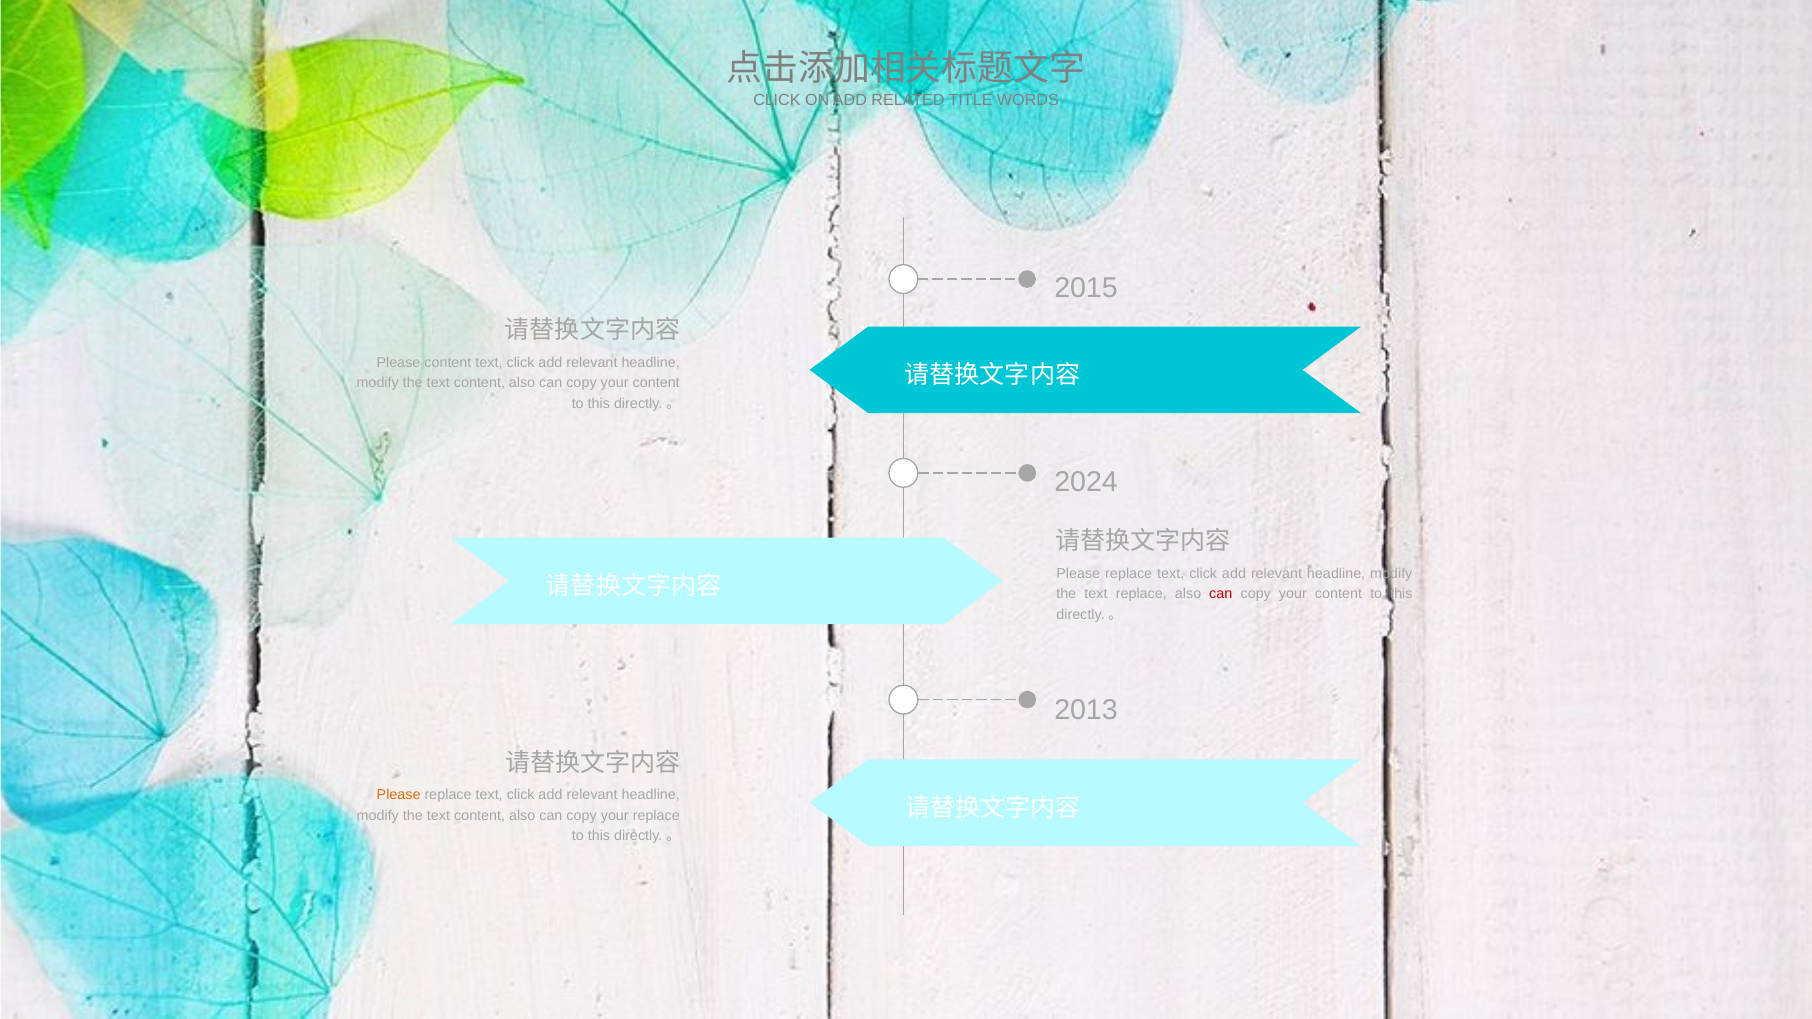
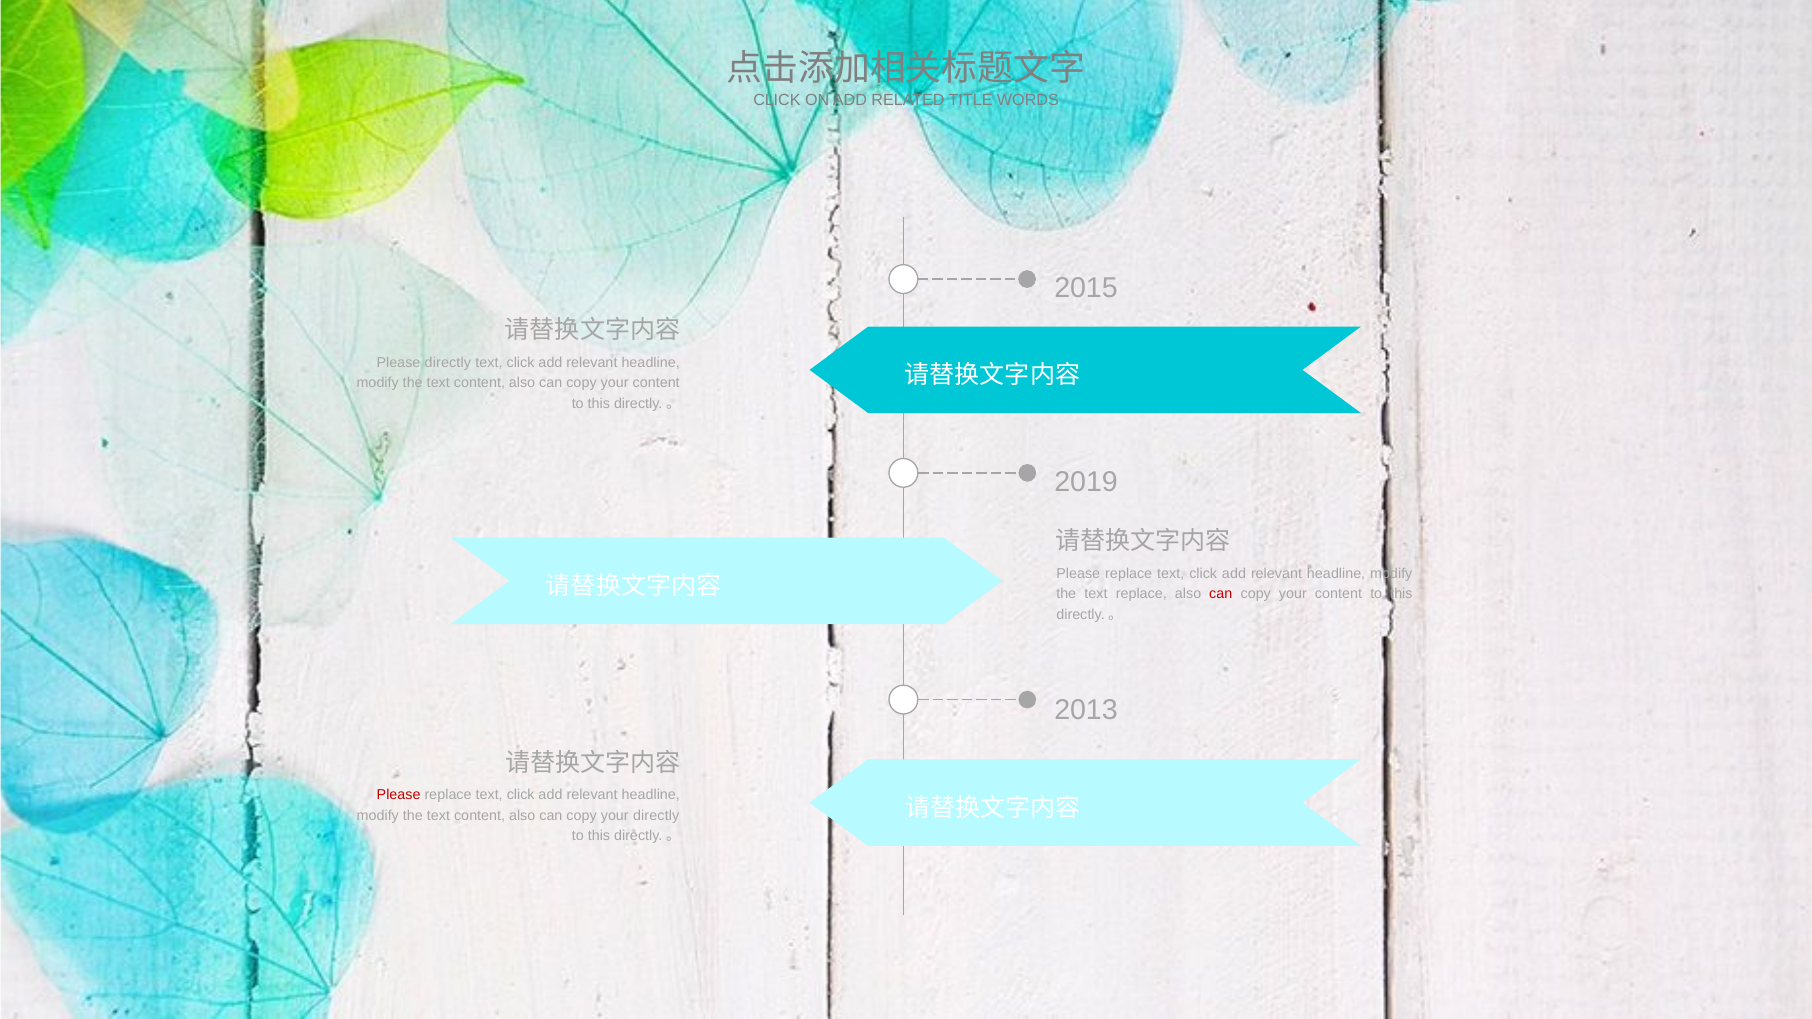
Please content: content -> directly (448, 362)
2024: 2024 -> 2019 (1086, 482)
Please colour: orange -> red (399, 795)
your replace: replace -> directly (656, 816)
